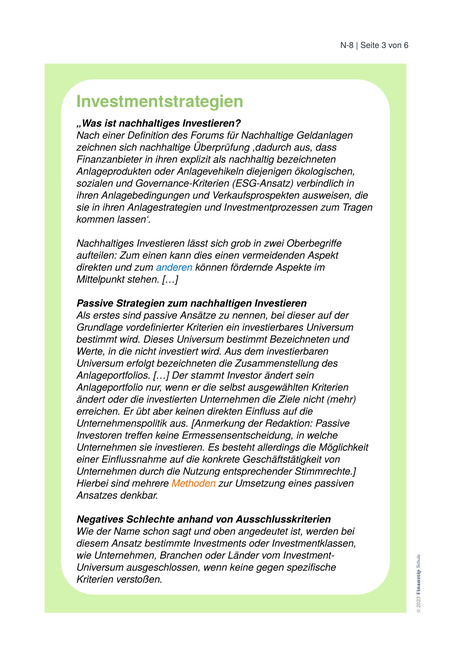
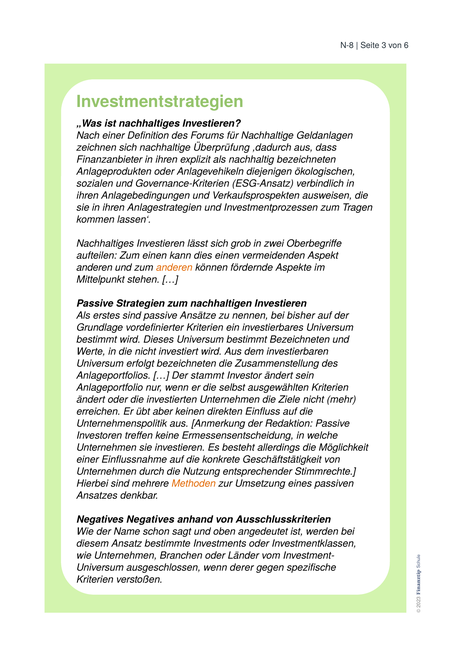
direkten: direkten -> anderen (94, 268)
anderen colour: blue -> orange (174, 268)
dieser: dieser -> bisher (301, 316)
Negatives Schlechte: Schlechte -> Negatives (150, 520)
wenn keine: keine -> derer (242, 568)
